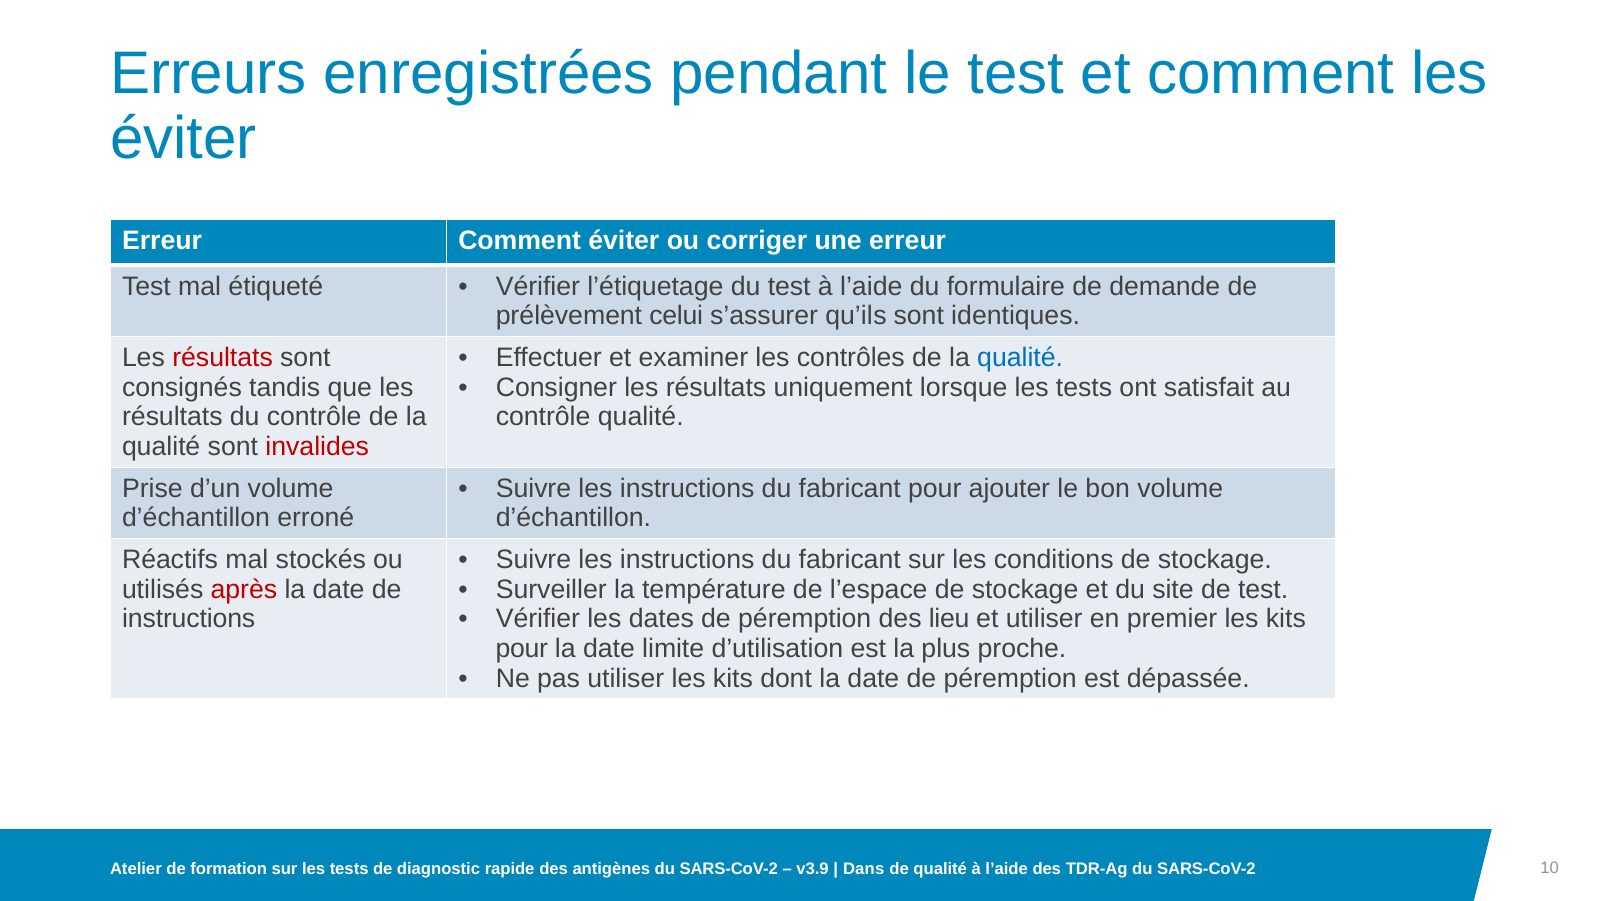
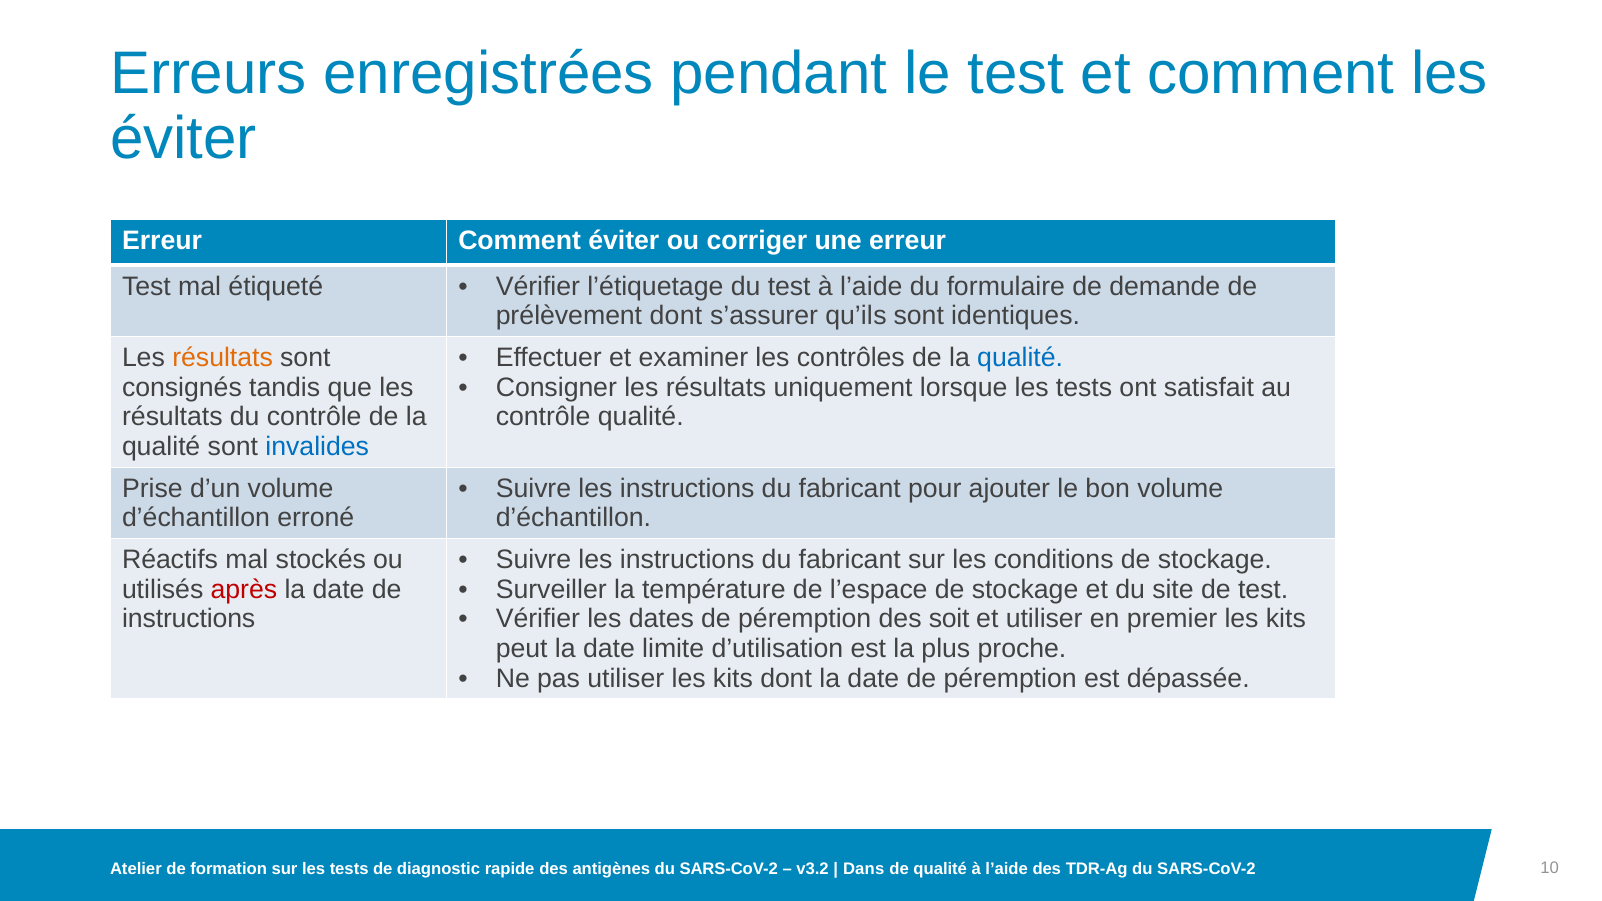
prélèvement celui: celui -> dont (676, 316)
résultats colour: red -> orange (223, 358)
invalides colour: red -> blue (317, 447)
lieu: lieu -> soit (949, 619)
pour: pour -> peut (522, 649)
v3.9: v3.9 -> v3.2 (813, 869)
